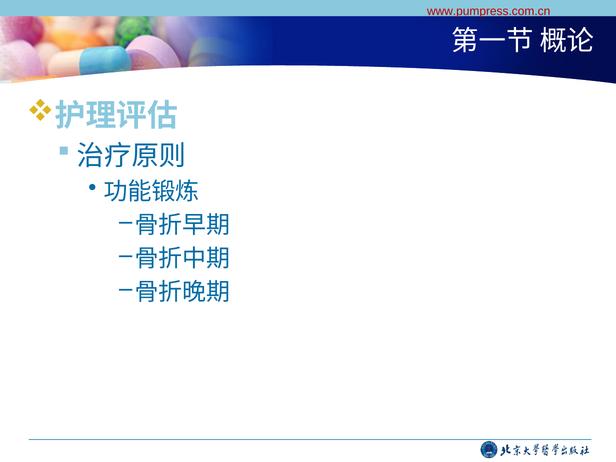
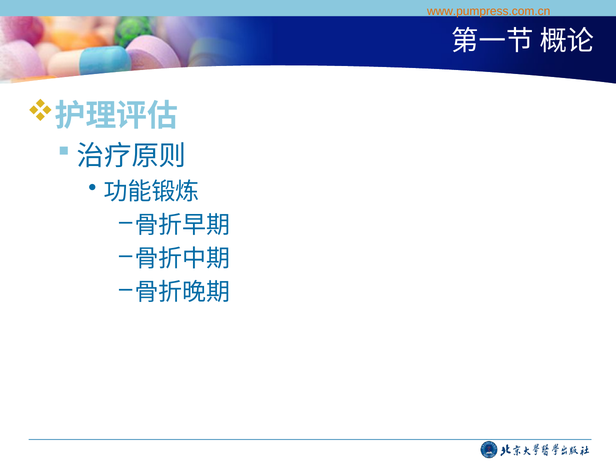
www.pumpress.com.cn colour: red -> orange (489, 11)
